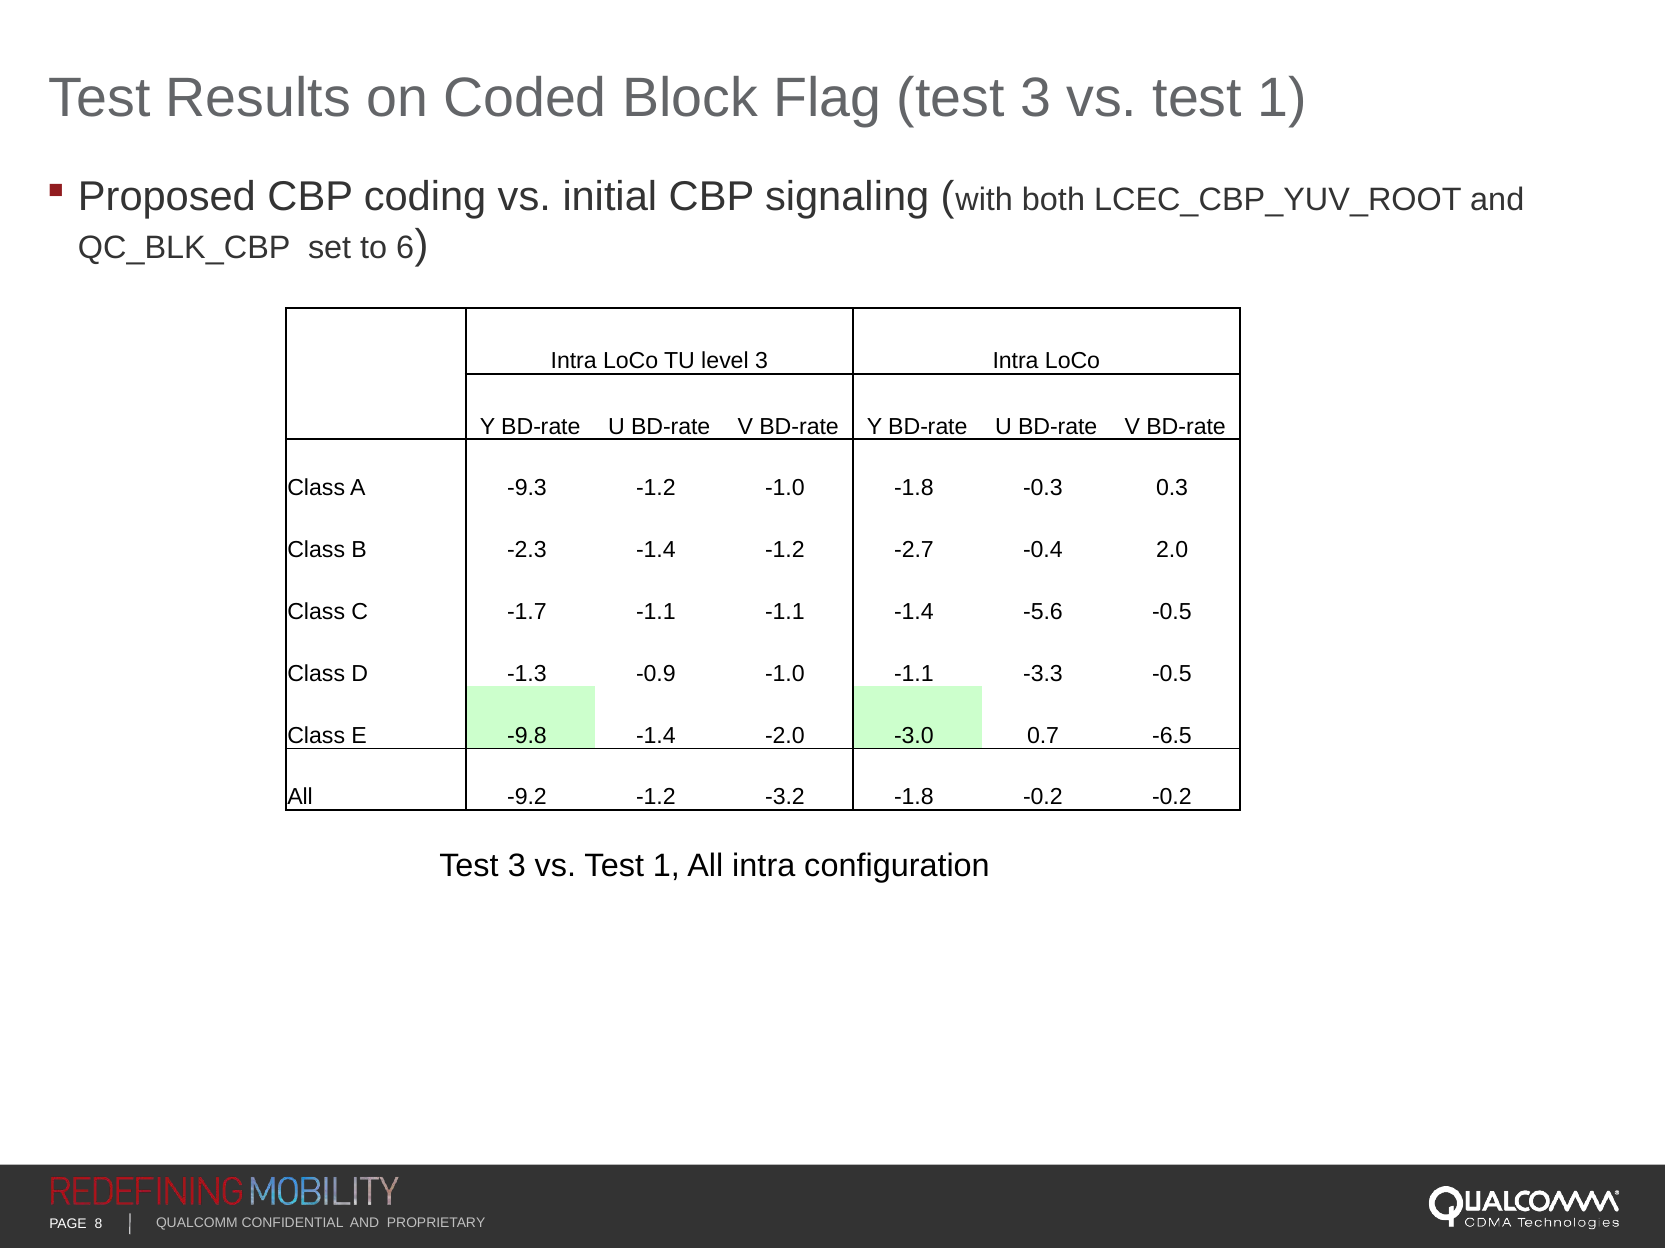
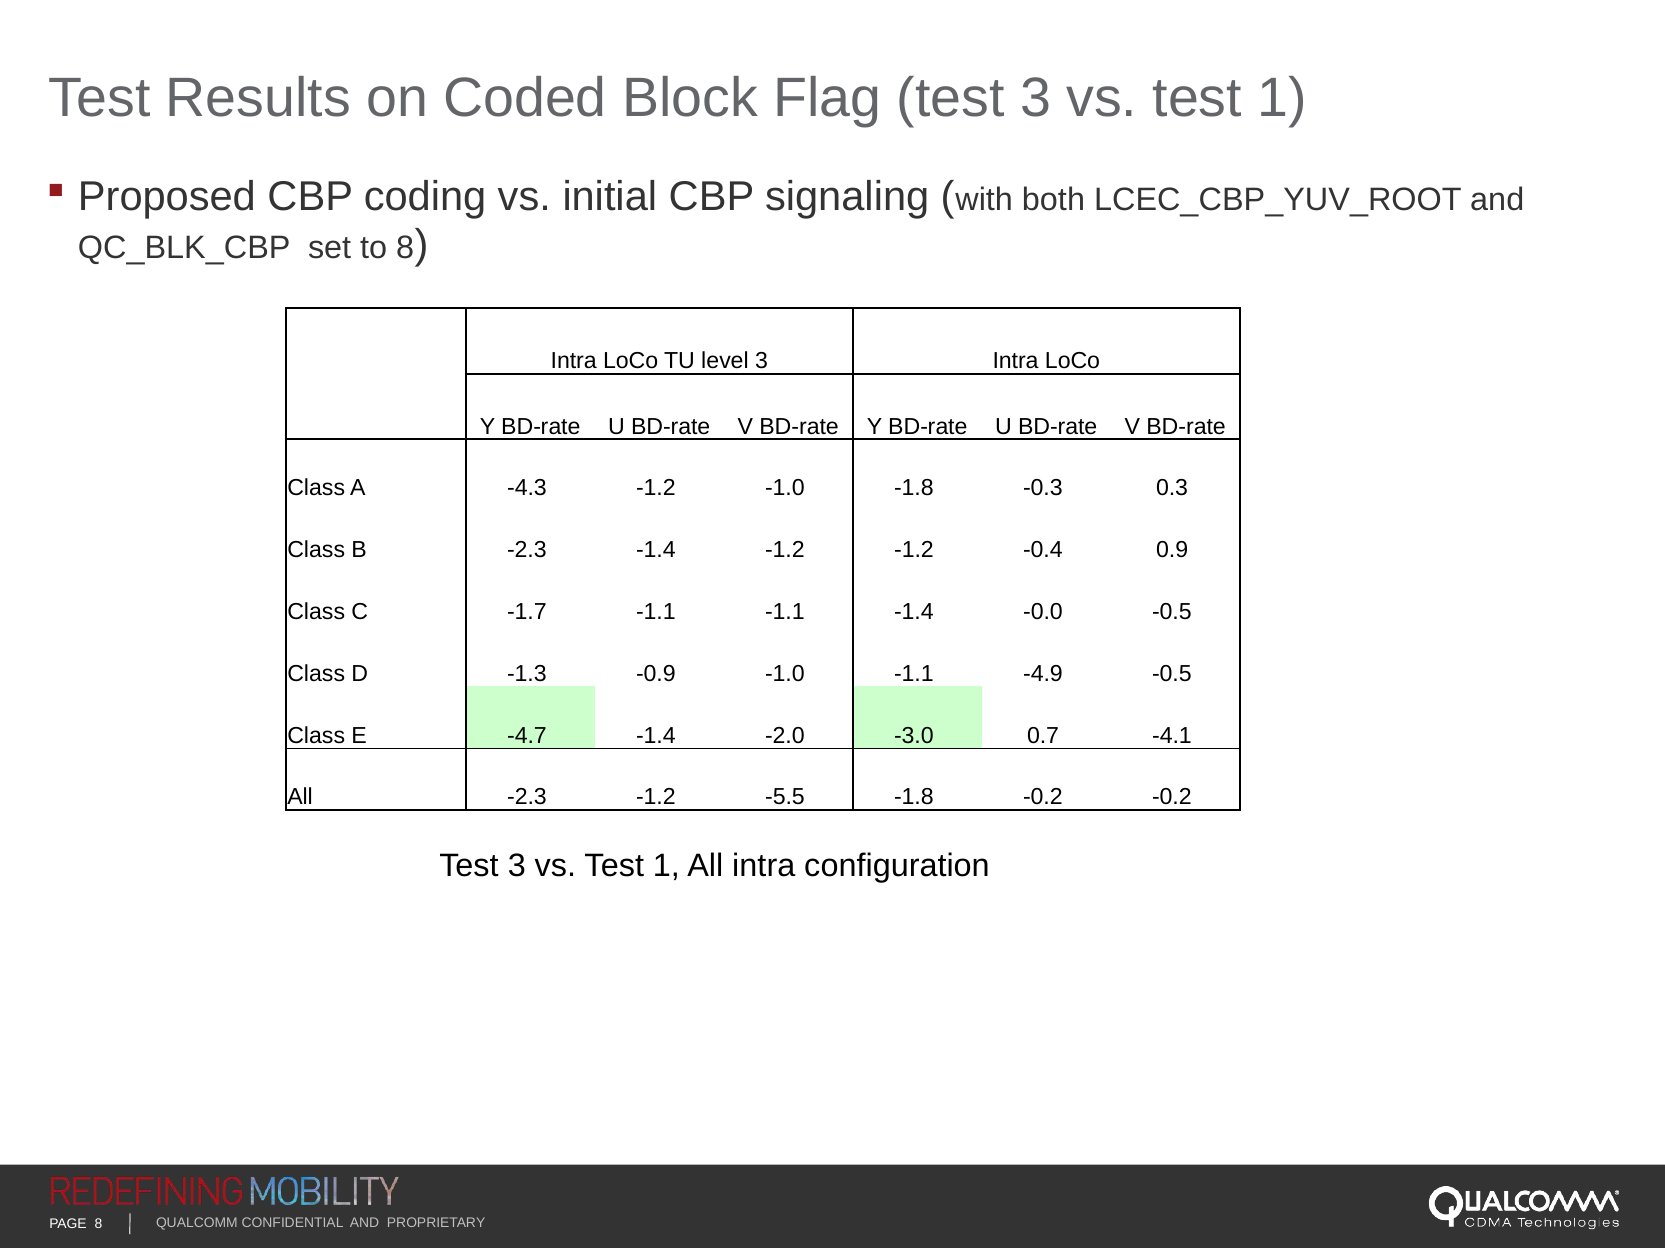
to 6: 6 -> 8 (405, 248)
-9.3: -9.3 -> -4.3 (527, 489)
-1.2 -2.7: -2.7 -> -1.2 (914, 550)
2.0: 2.0 -> 0.9 (1172, 550)
-5.6: -5.6 -> -0.0 (1043, 612)
-3.3: -3.3 -> -4.9 (1043, 674)
-9.8: -9.8 -> -4.7 (527, 736)
-6.5: -6.5 -> -4.1 (1172, 736)
All -9.2: -9.2 -> -2.3 (527, 798)
-3.2: -3.2 -> -5.5 (785, 798)
